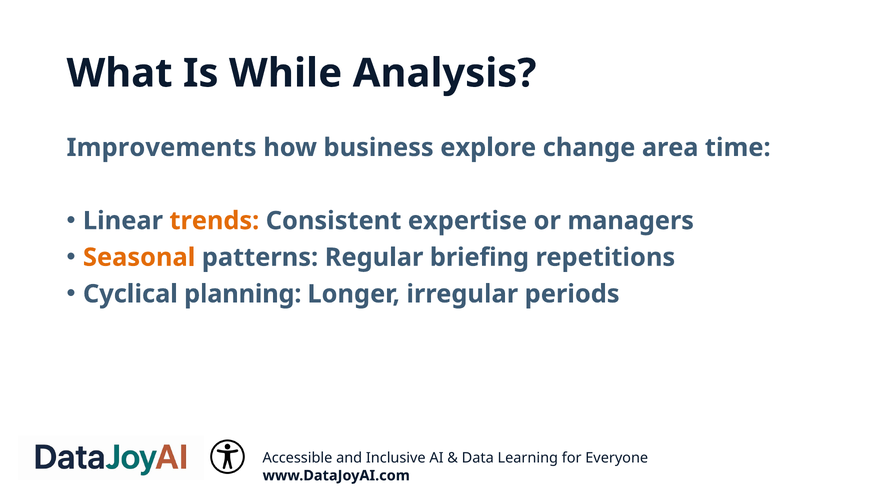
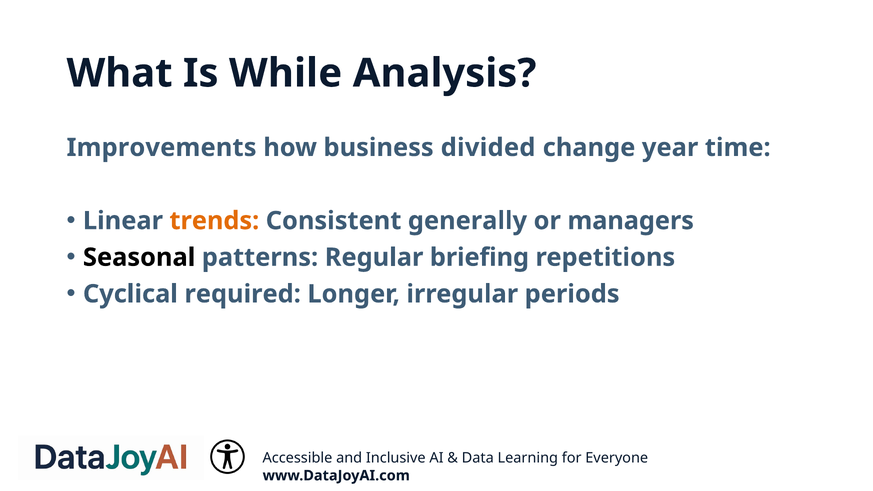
explore: explore -> divided (488, 148)
area: area -> year (670, 148)
expertise: expertise -> generally (467, 221)
Seasonal colour: orange -> black (139, 257)
planning: planning -> required (243, 294)
